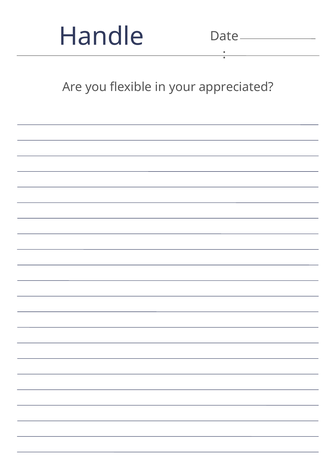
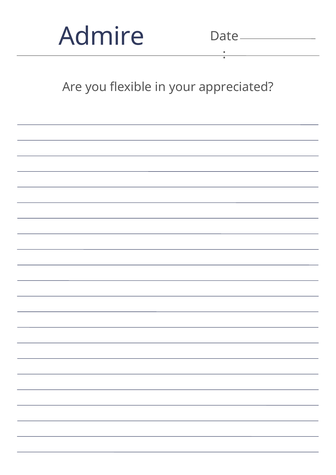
Handle: Handle -> Admire (102, 36)
